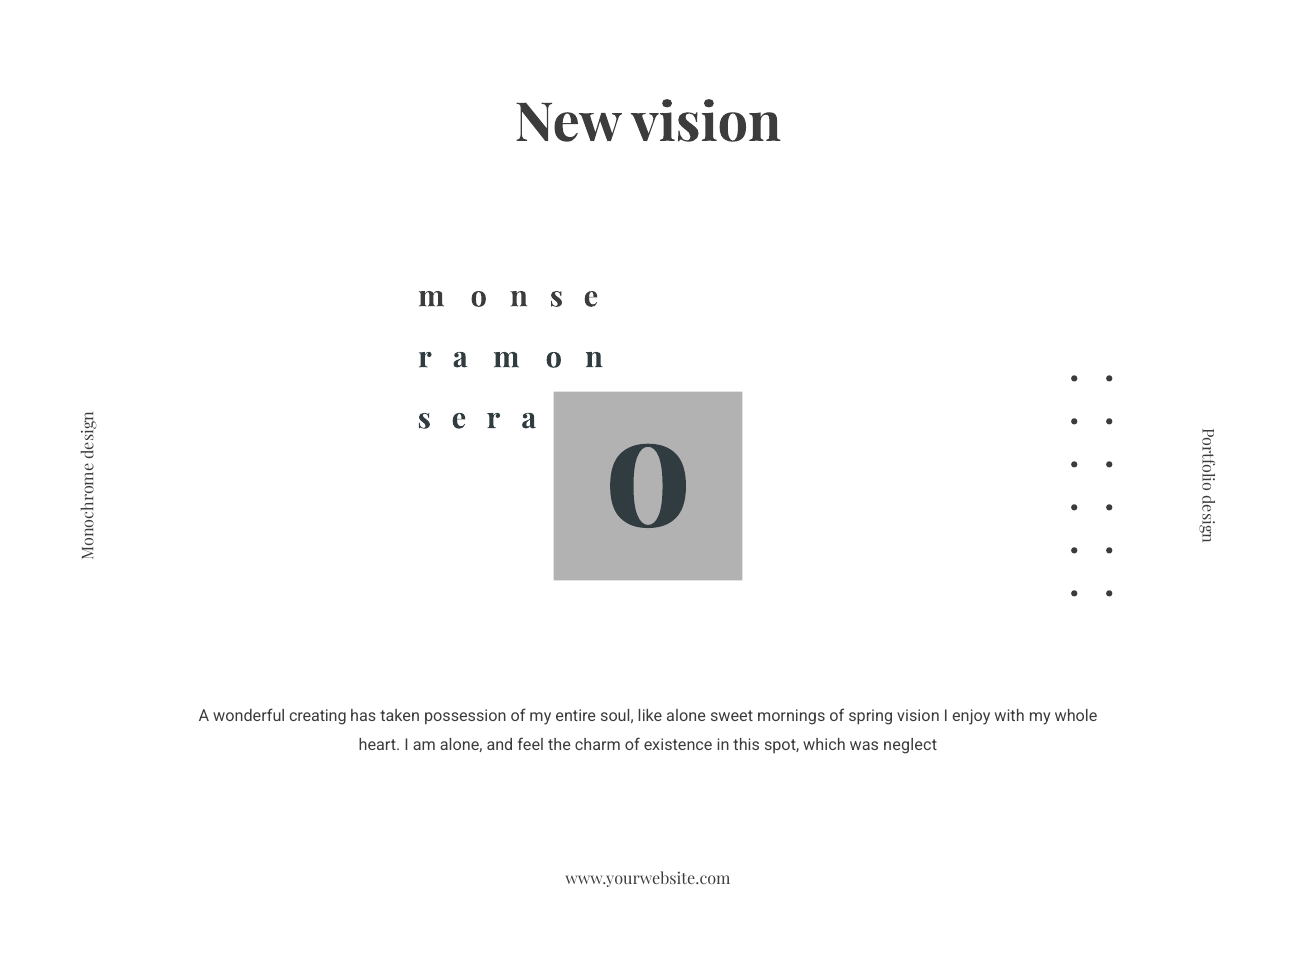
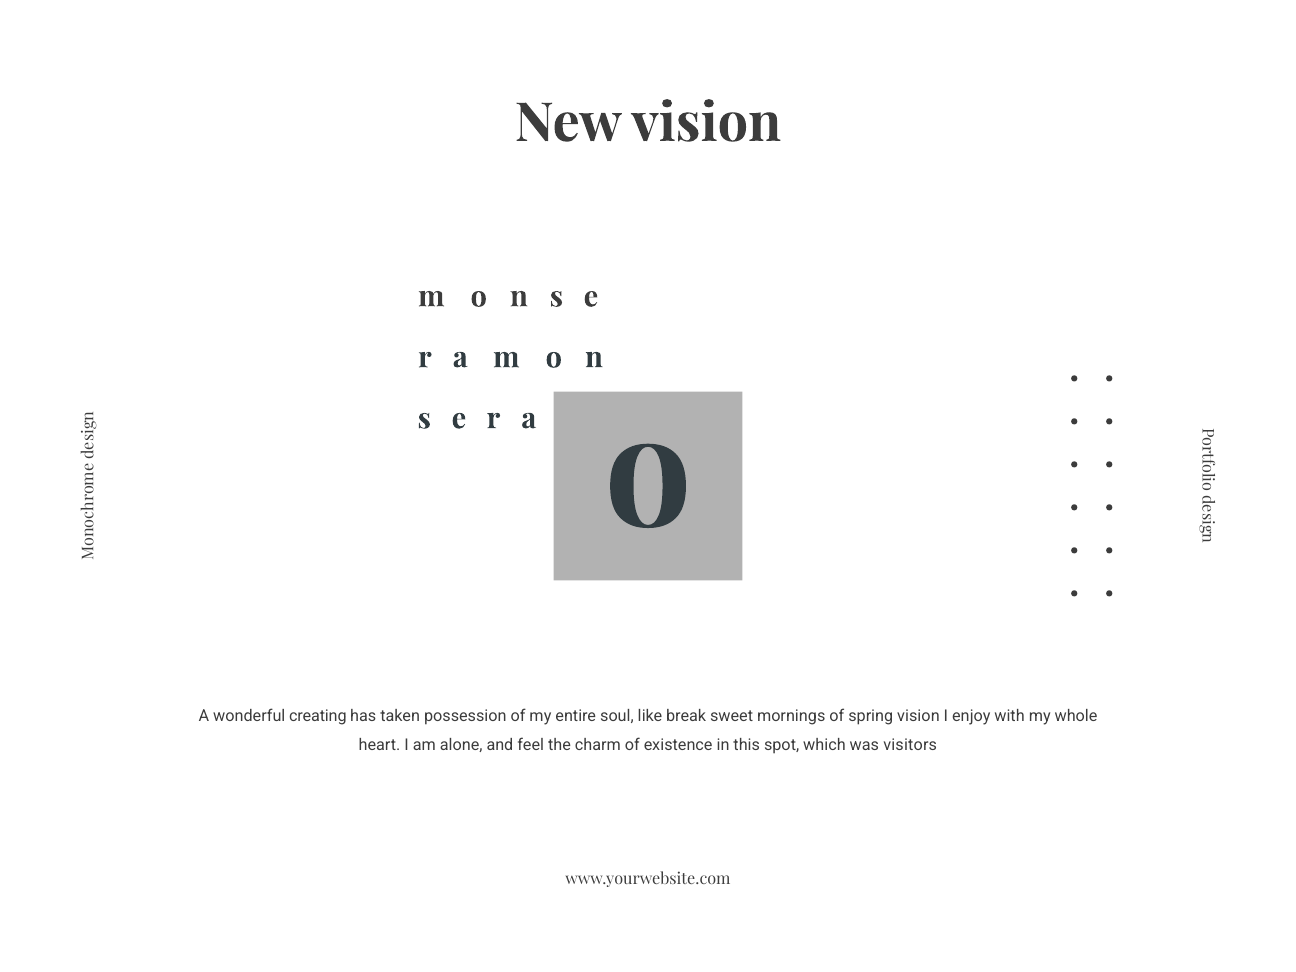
like alone: alone -> break (686, 716)
neglect: neglect -> visitors (910, 745)
